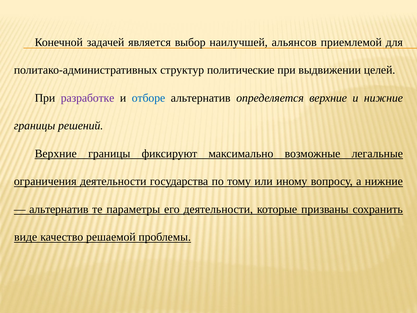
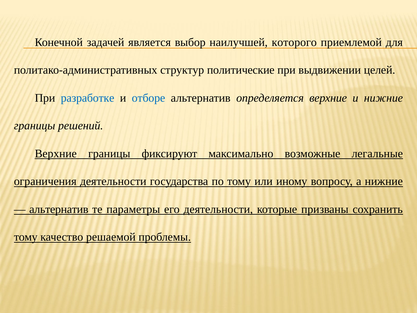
альянсов: альянсов -> которого (294, 42)
разработке colour: purple -> blue (88, 98)
виде: виде -> тому (26, 237)
